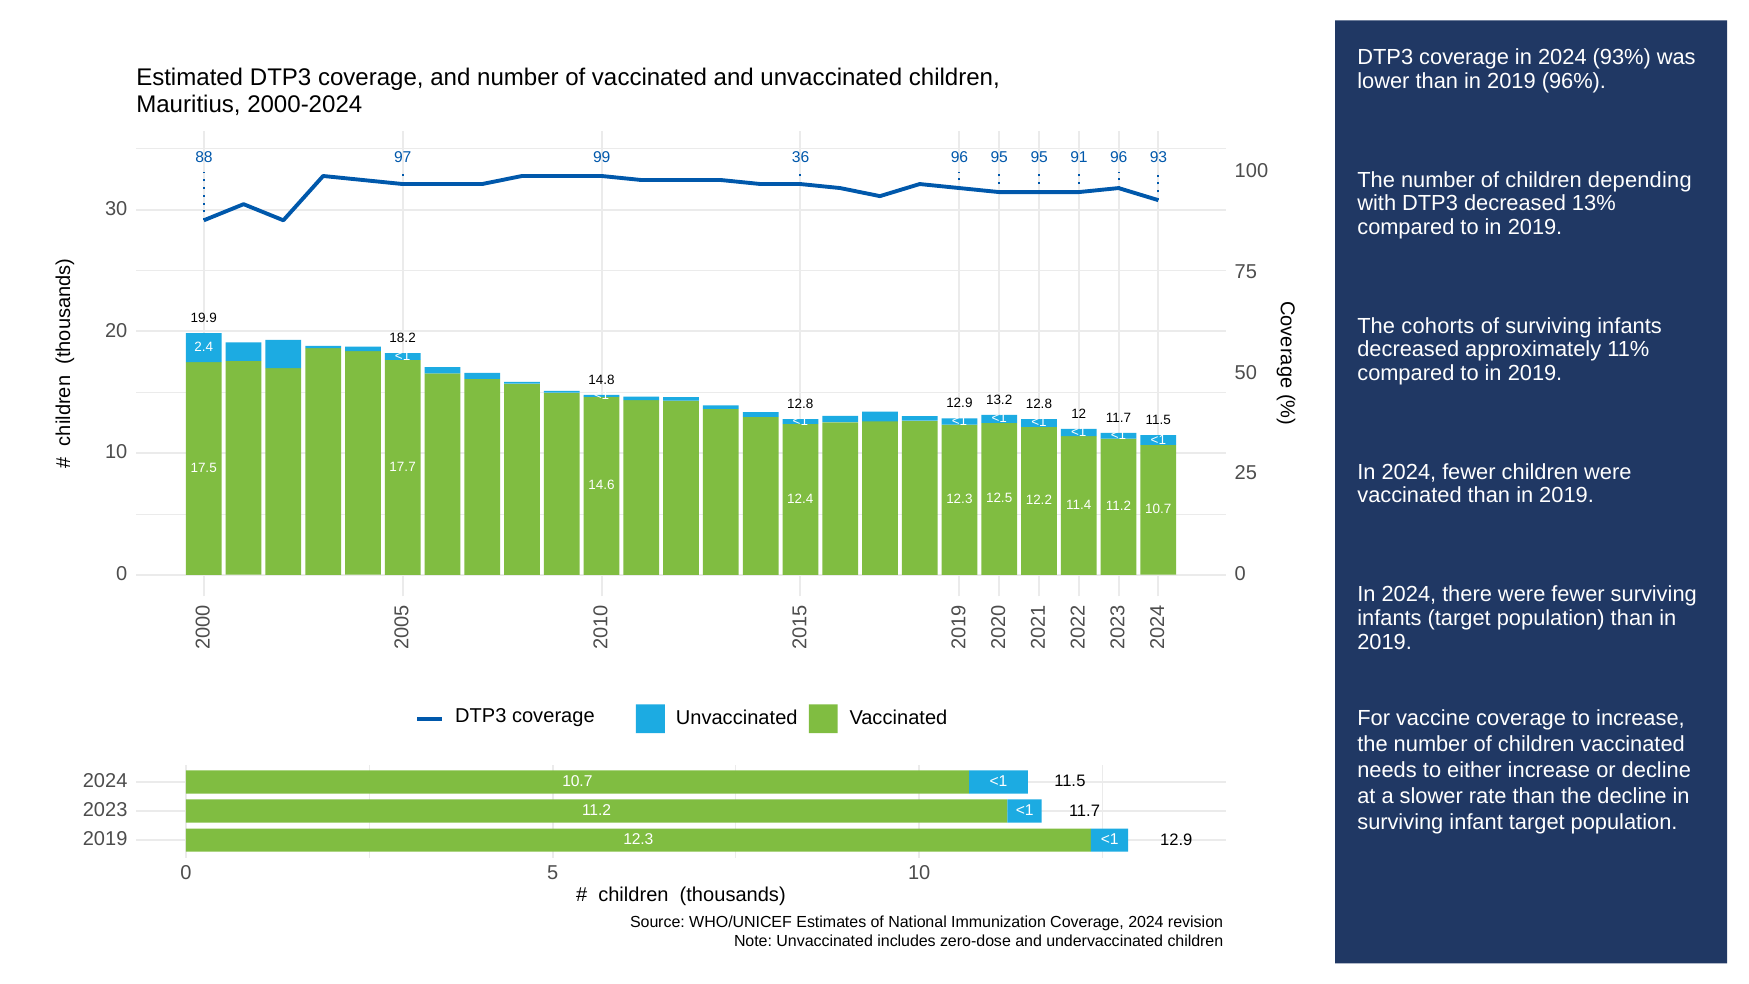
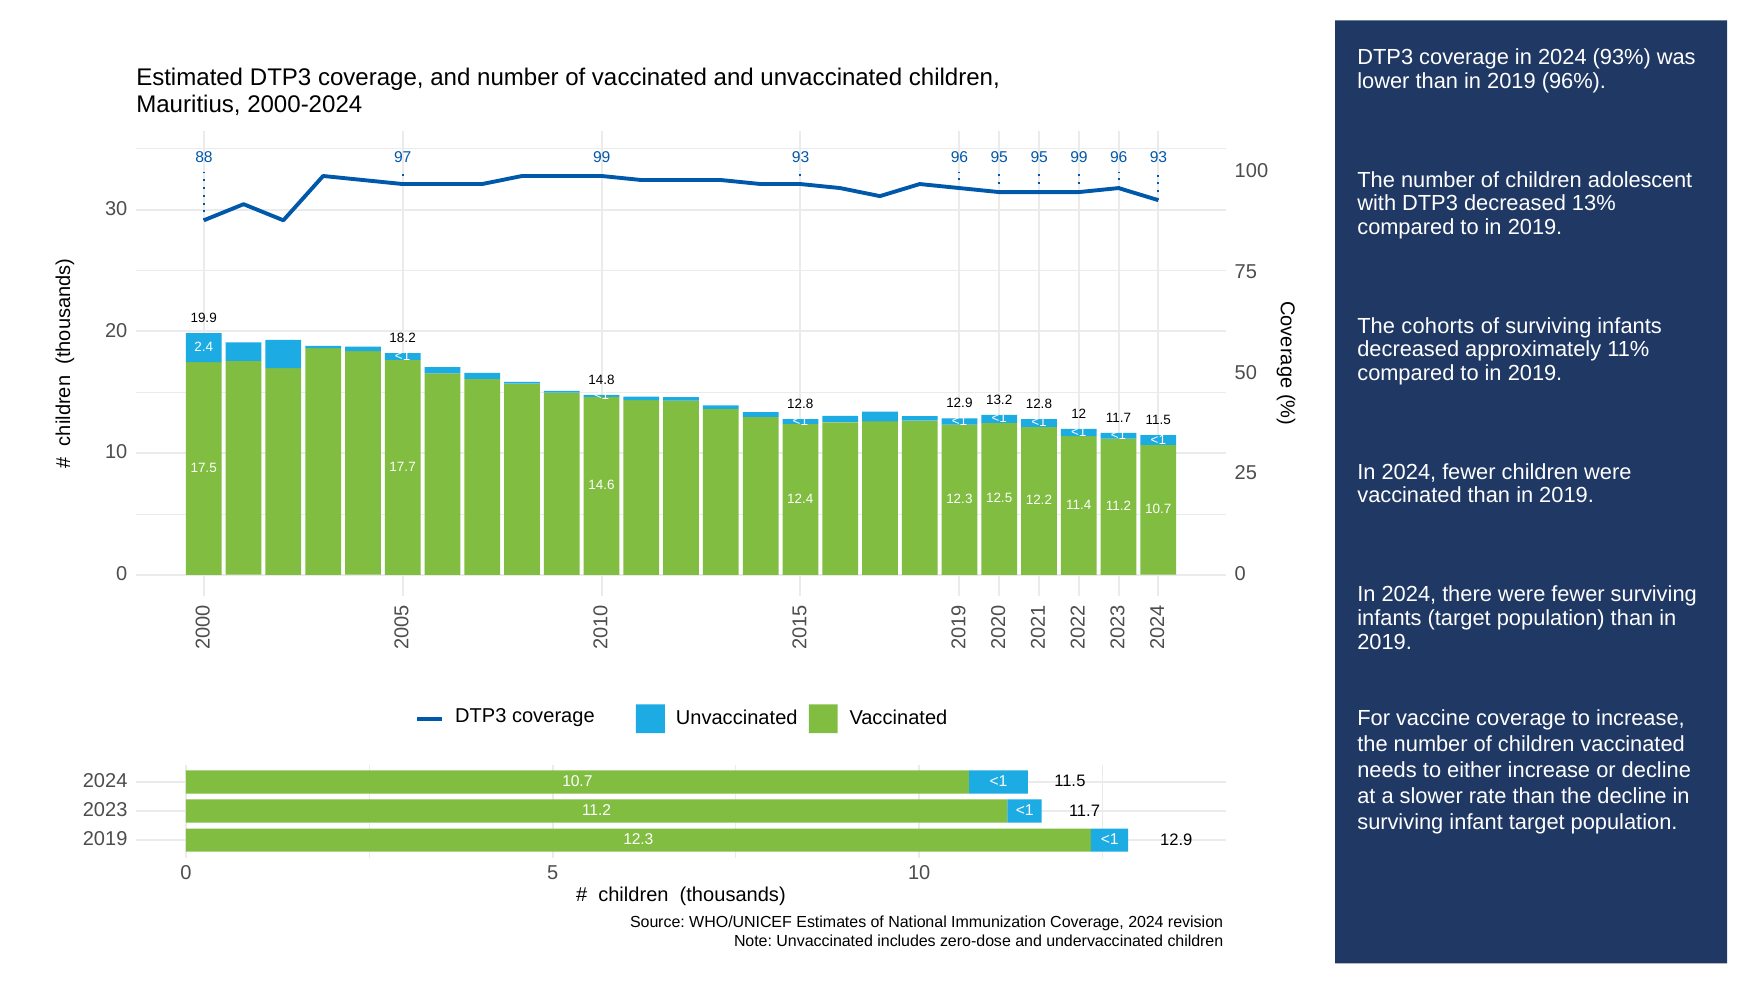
99 36: 36 -> 93 (801, 158)
95 91: 91 -> 99 (1079, 158)
depending: depending -> adolescent (1640, 180)
